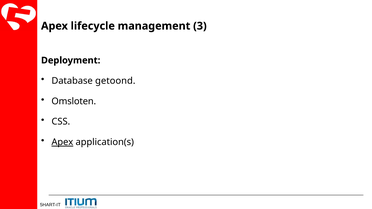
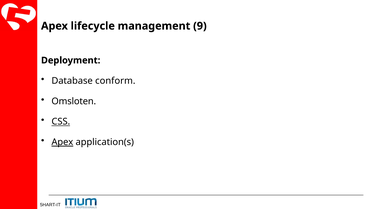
3: 3 -> 9 (200, 26)
getoond: getoond -> conform (115, 81)
CSS underline: none -> present (61, 122)
